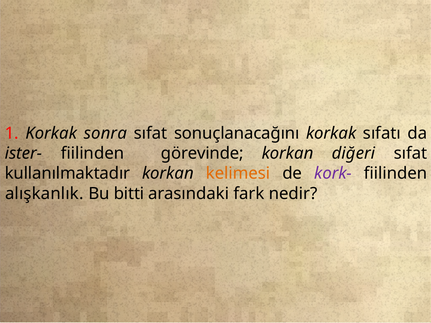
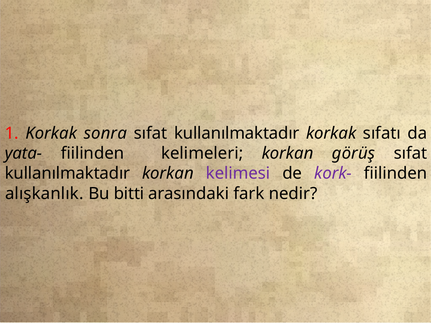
sonuçlanacağını: sonuçlanacağını -> kullanılmaktadır (237, 133)
ister-: ister- -> yata- (23, 153)
görevinde: görevinde -> kelimeleri (202, 153)
diğeri: diğeri -> görüş (353, 153)
kelimesi colour: orange -> purple (238, 174)
